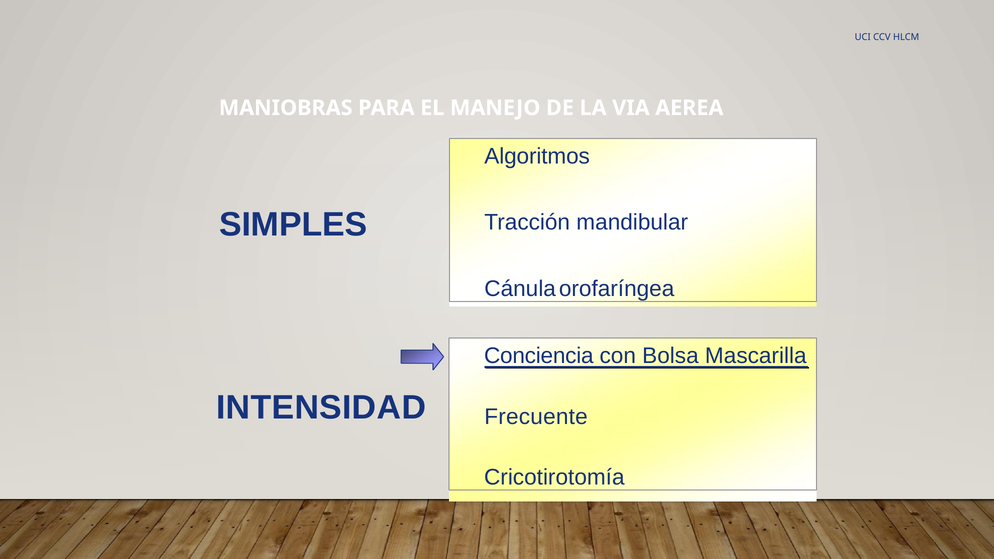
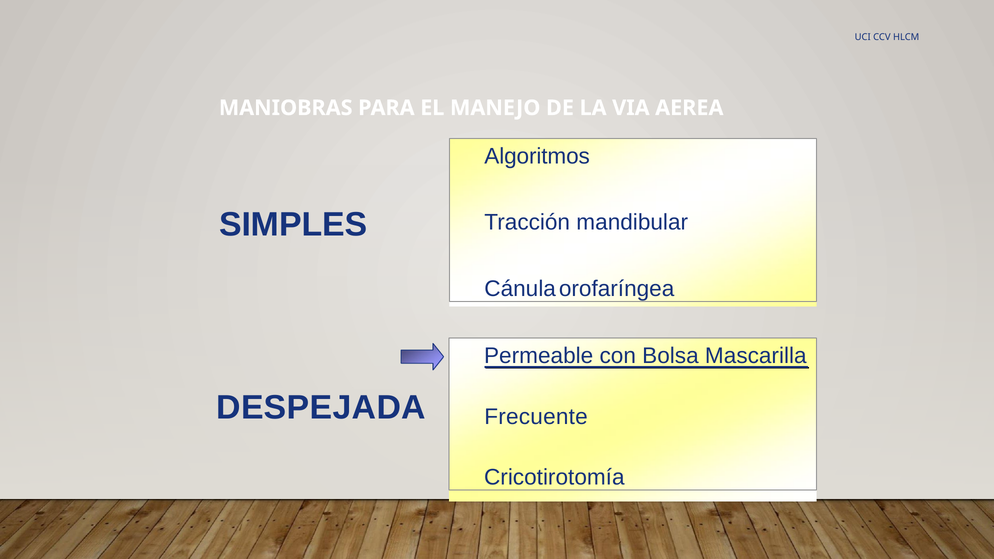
Conciencia: Conciencia -> Permeable (539, 356)
INTENSIDAD: INTENSIDAD -> DESPEJADA (321, 408)
